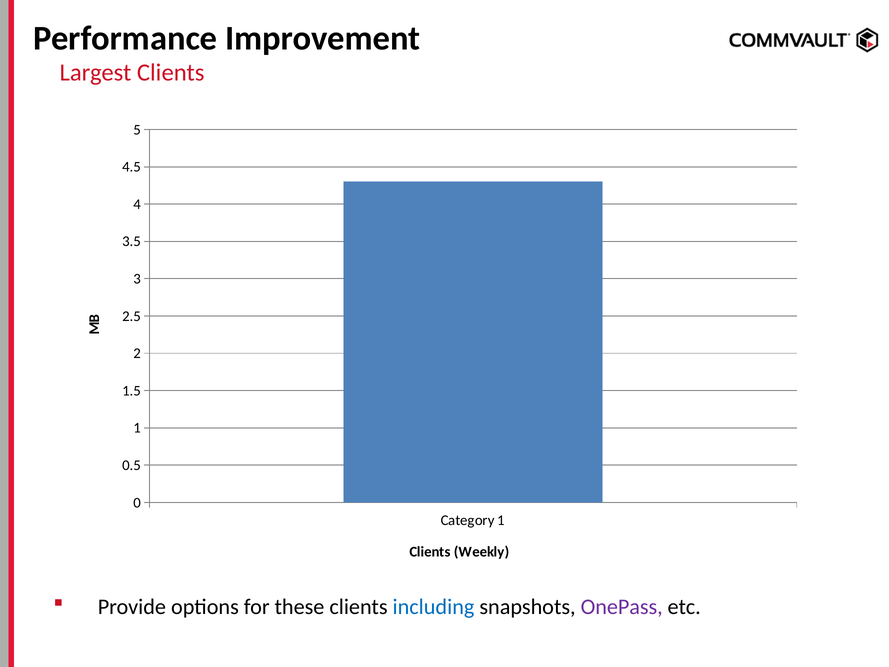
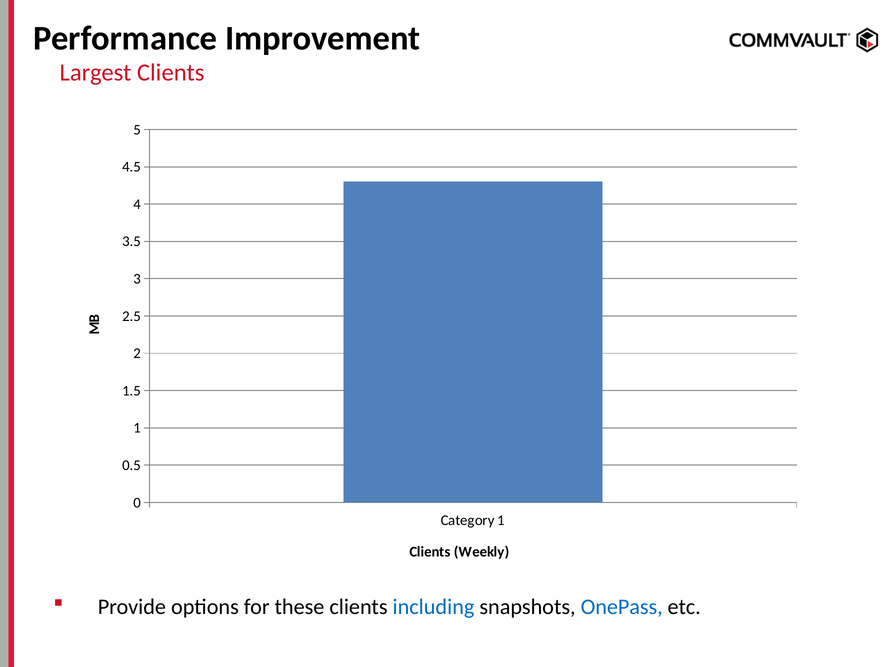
OnePass colour: purple -> blue (622, 607)
